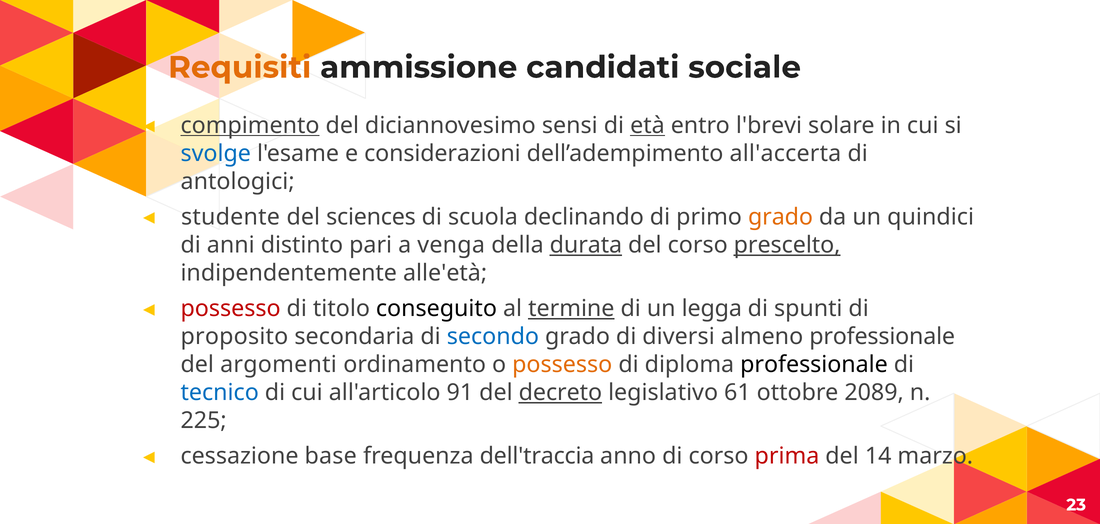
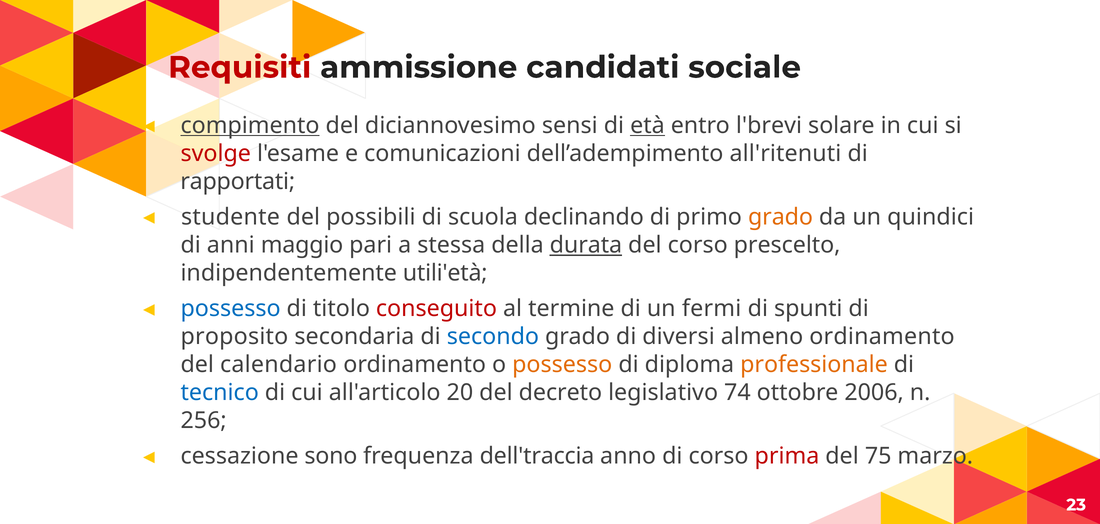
Requisiti colour: orange -> red (240, 67)
svolge colour: blue -> red (216, 153)
considerazioni: considerazioni -> comunicazioni (442, 153)
all'accerta: all'accerta -> all'ritenuti (785, 153)
antologici: antologici -> rapportati (238, 181)
sciences: sciences -> possibili (371, 217)
distinto: distinto -> maggio (302, 245)
venga: venga -> stessa (451, 245)
prescelto underline: present -> none (787, 245)
alle'età: alle'età -> utili'età (445, 273)
possesso colour: red -> blue (231, 309)
conseguito colour: black -> red (436, 309)
termine underline: present -> none (571, 309)
legga: legga -> fermi (712, 309)
almeno professionale: professionale -> ordinamento (882, 337)
argomenti: argomenti -> calendario (278, 365)
professionale colour: black -> orange (814, 365)
91: 91 -> 20 (460, 392)
decreto underline: present -> none (560, 392)
61: 61 -> 74 (737, 392)
2089: 2089 -> 2006 (874, 392)
225: 225 -> 256 (204, 420)
base: base -> sono (331, 456)
14: 14 -> 75 (878, 456)
